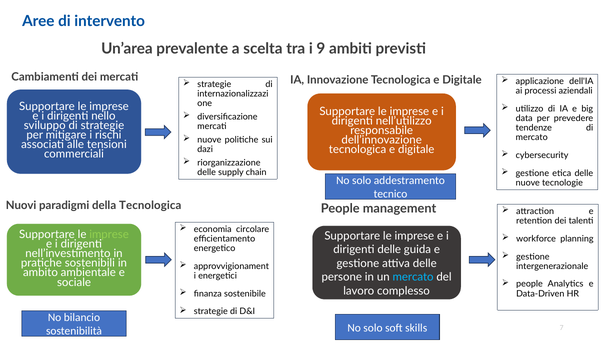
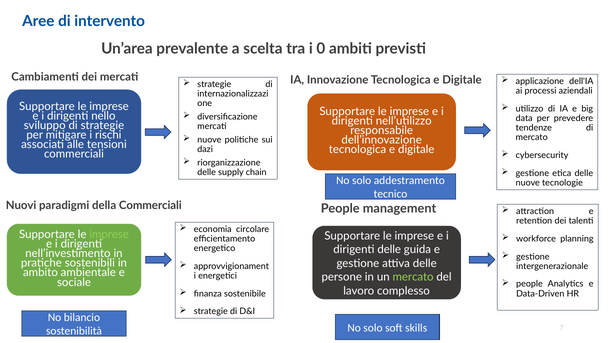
9: 9 -> 0 (321, 49)
della Tecnologica: Tecnologica -> Commerciali (150, 205)
mercato colour: light blue -> light green (413, 277)
